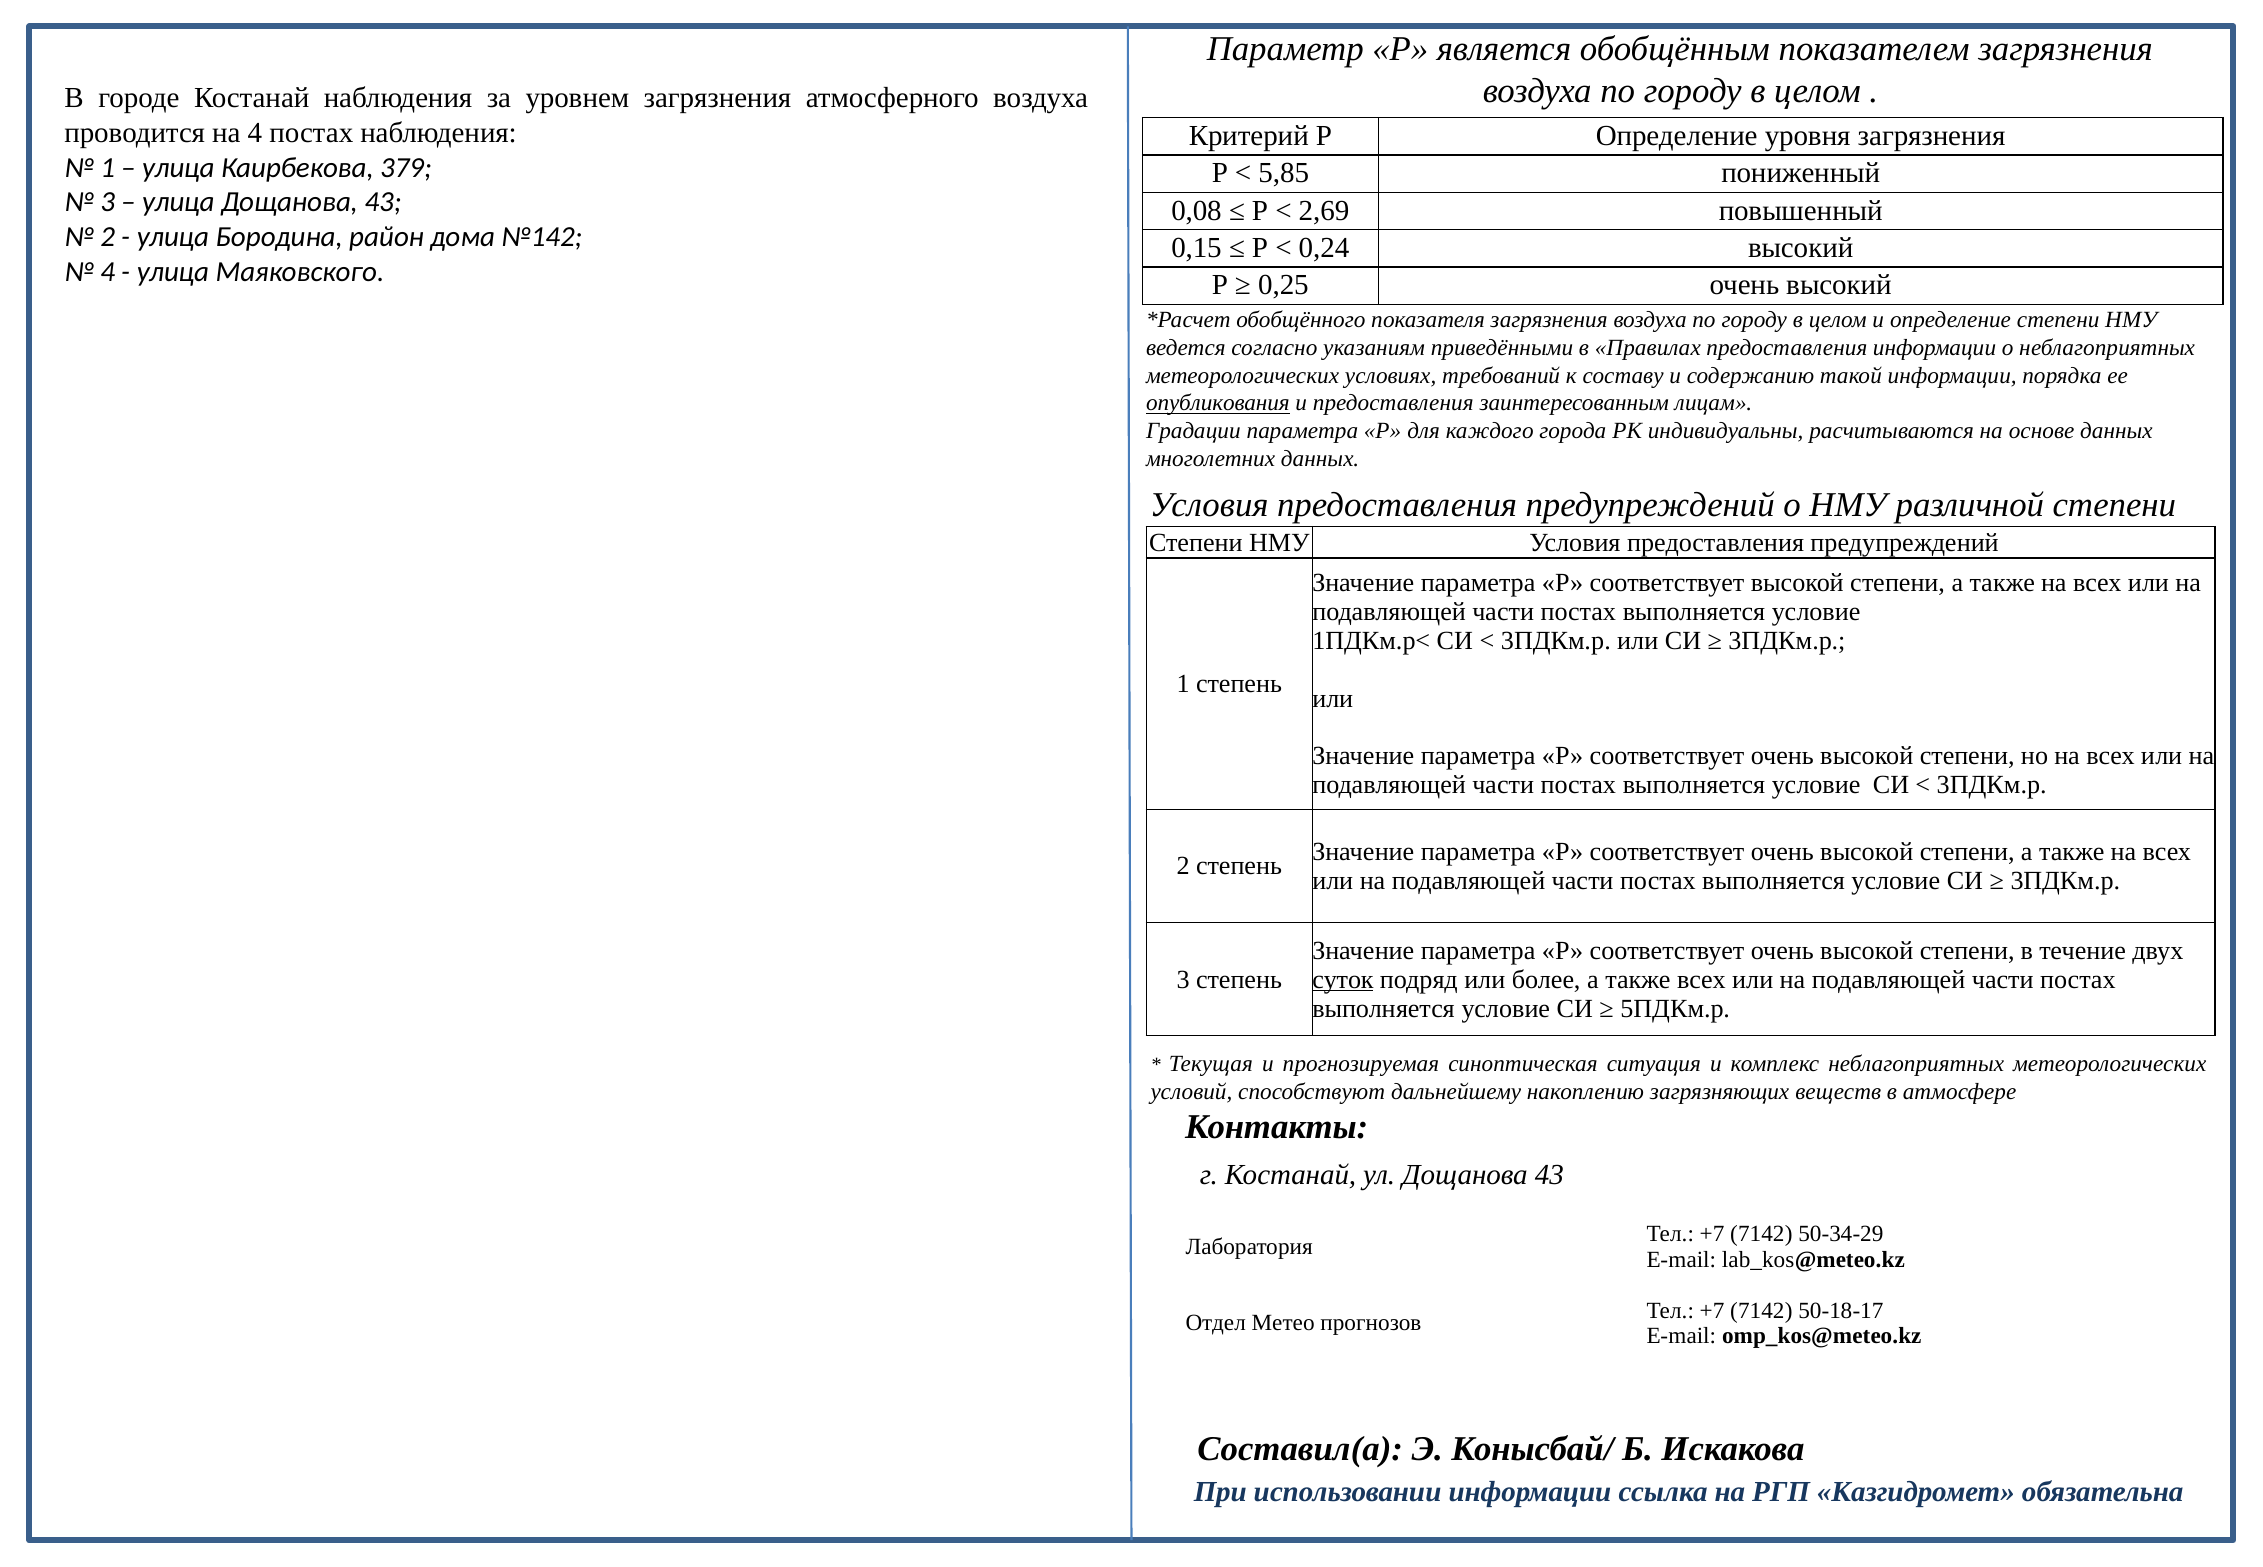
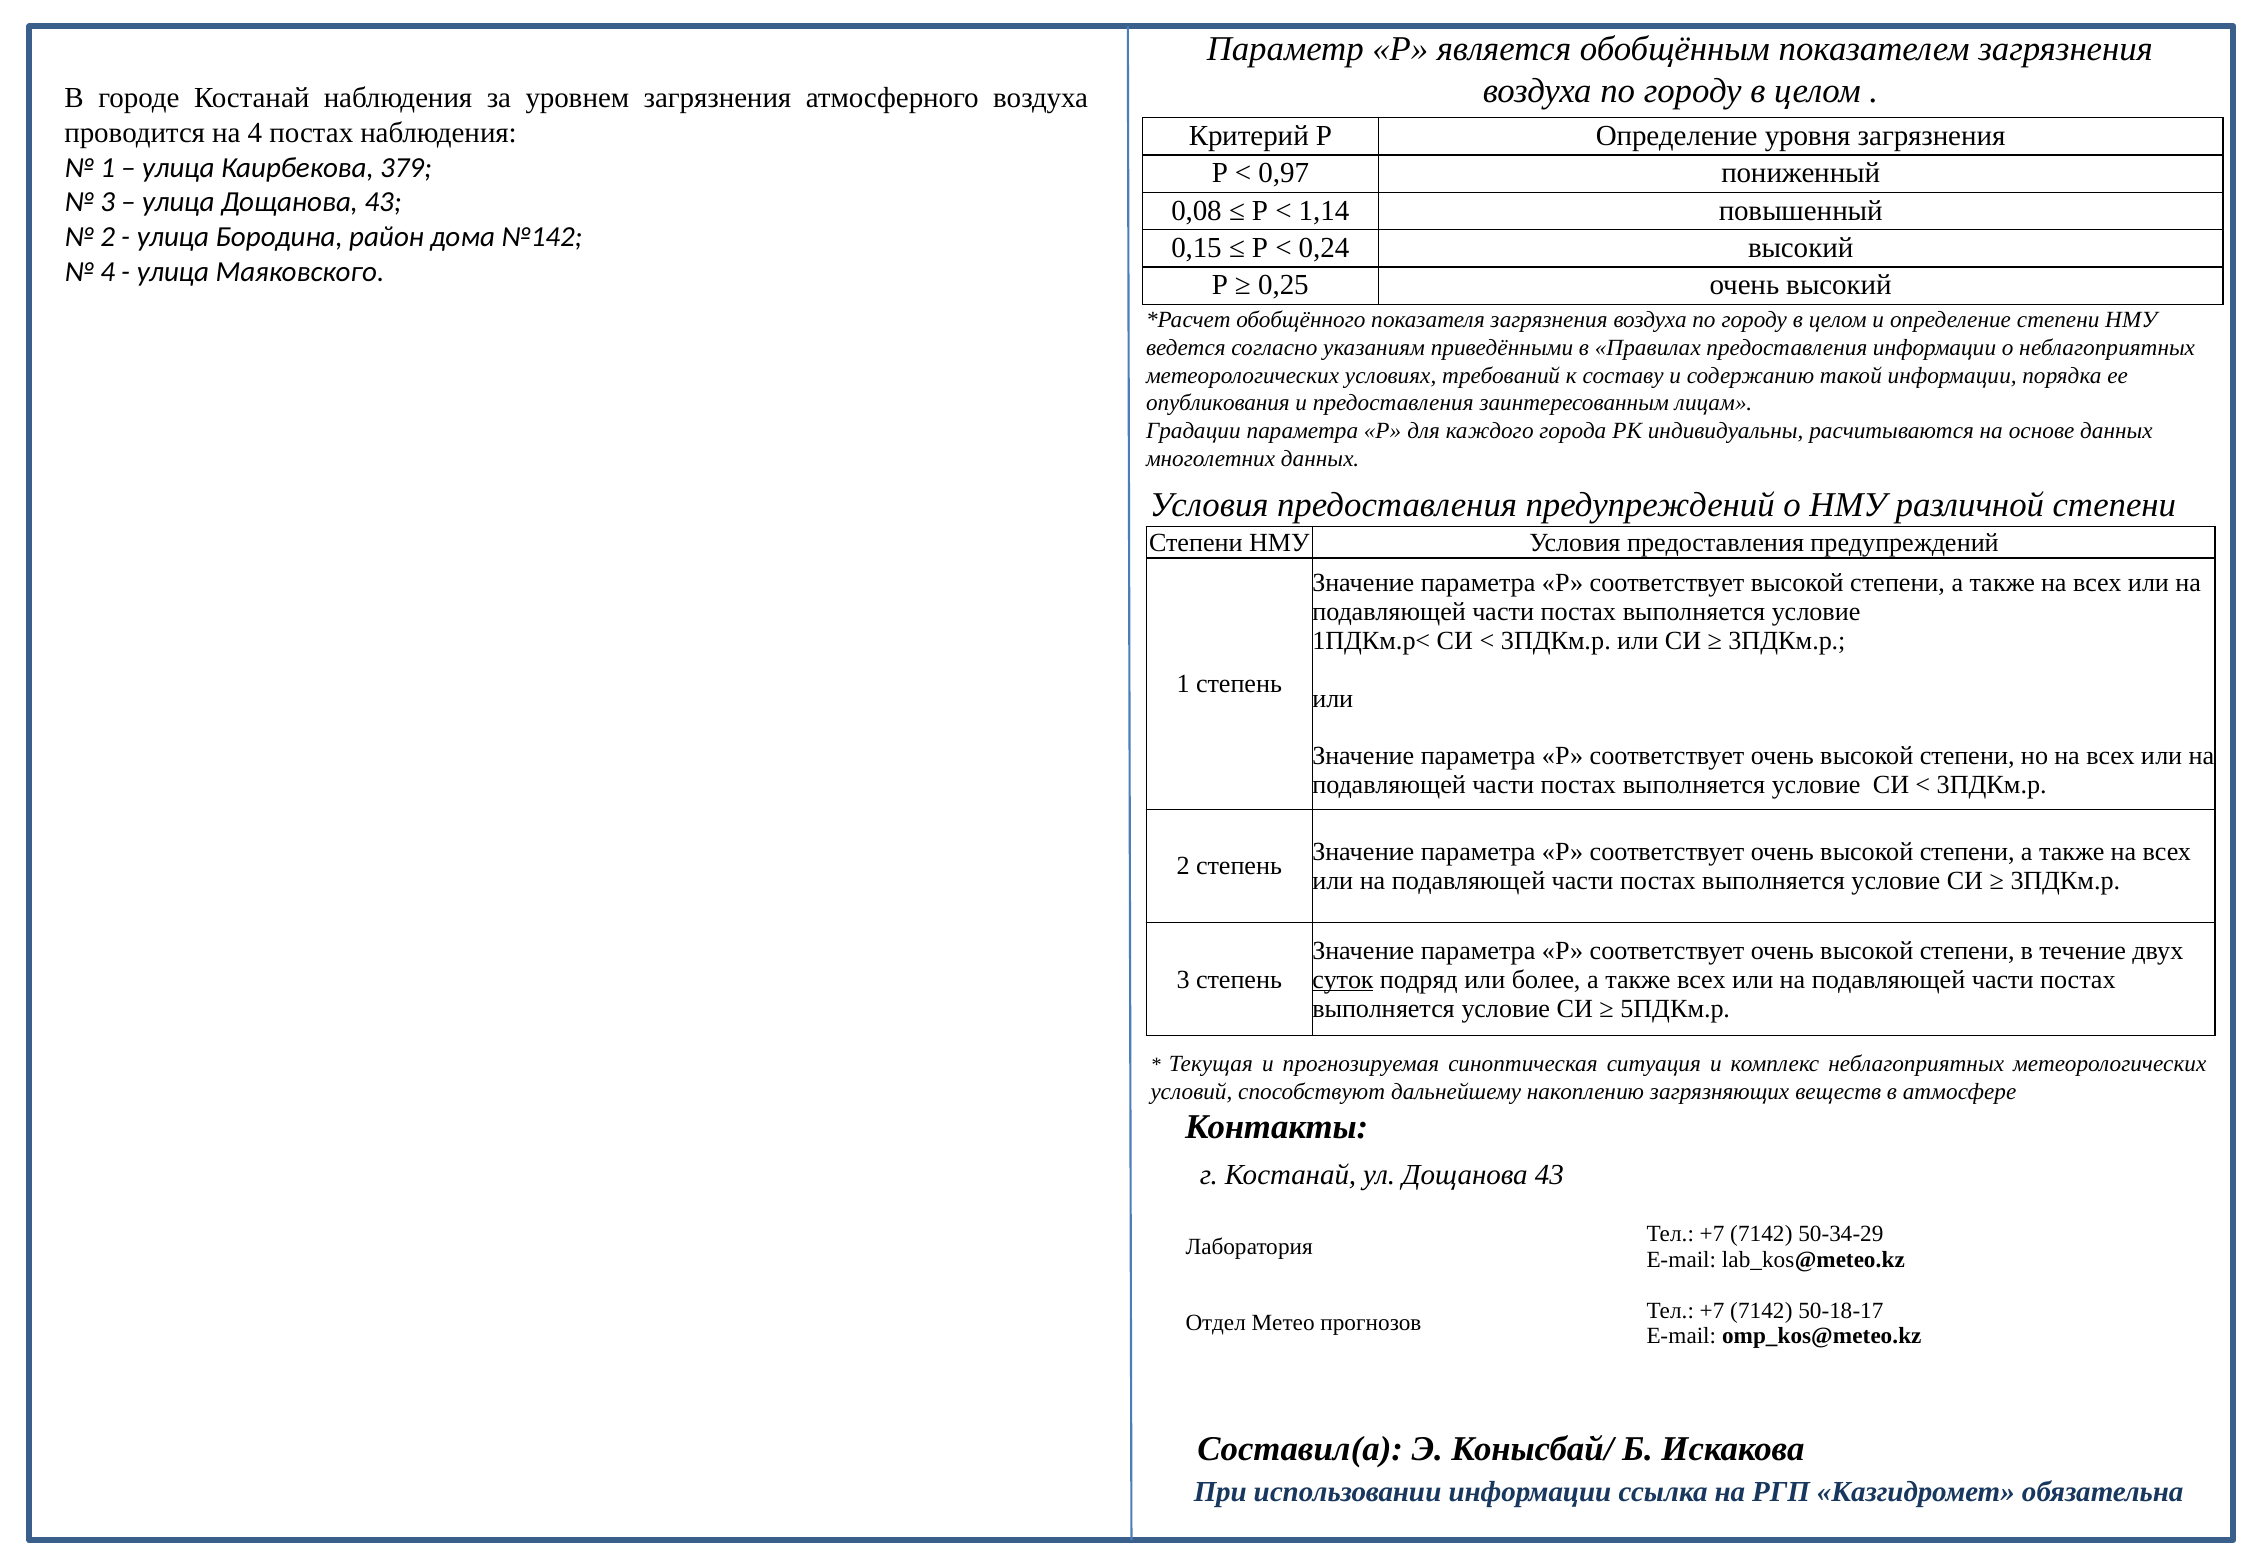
5,85: 5,85 -> 0,97 (1284, 173)
2,69: 2,69 -> 1,14 (1324, 211)
опубликования underline: present -> none (1218, 403)
